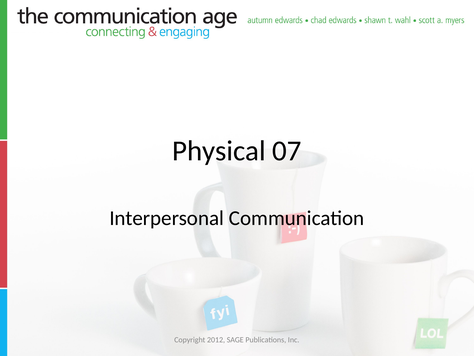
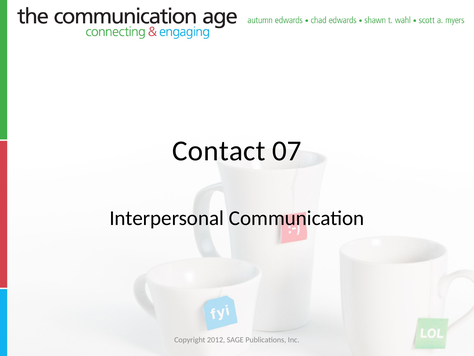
Physical: Physical -> Contact (219, 151)
